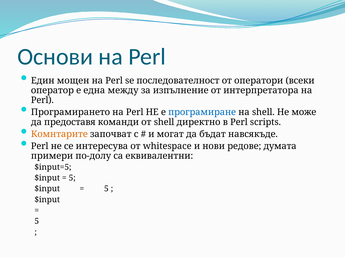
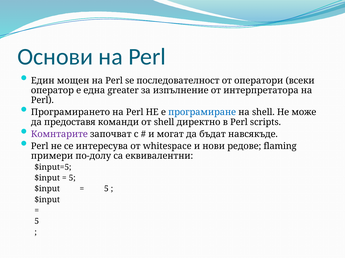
между: между -> greater (123, 91)
Комнтарите colour: orange -> purple (59, 134)
думата: думата -> flaming (280, 147)
